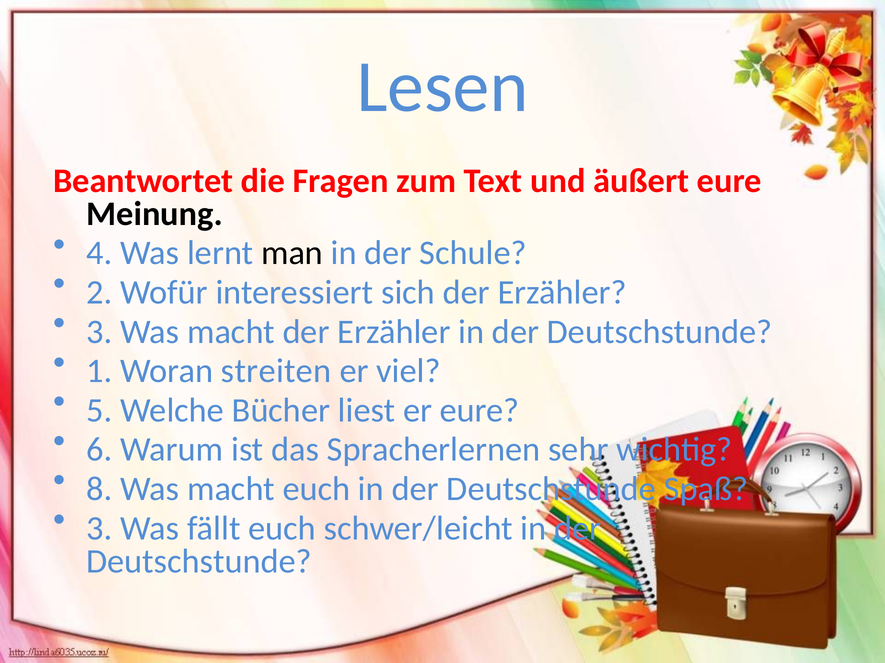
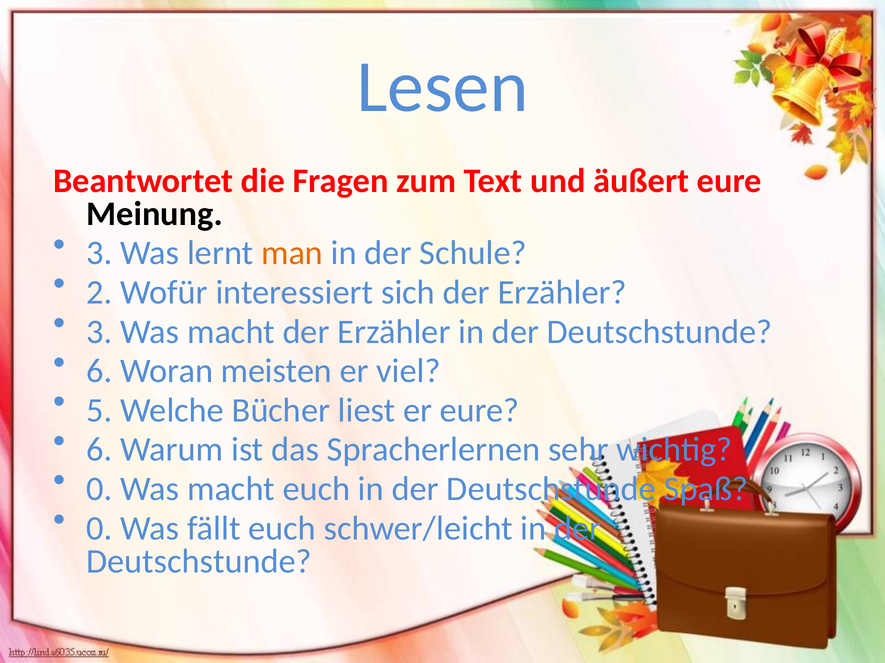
4: 4 -> 3 (99, 253)
man colour: black -> orange (292, 253)
1: 1 -> 6 (99, 371)
streiten: streiten -> meisten (276, 371)
8: 8 -> 0 (99, 489)
3: 3 -> 0 (99, 529)
